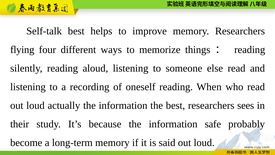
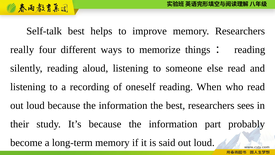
flying: flying -> really (22, 50)
loud actually: actually -> because (64, 105)
safe: safe -> part (213, 124)
